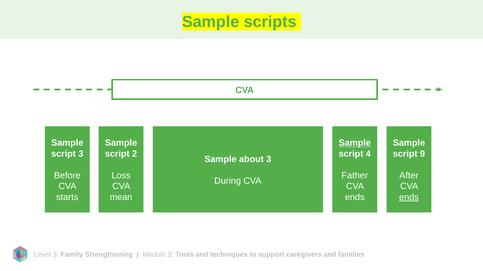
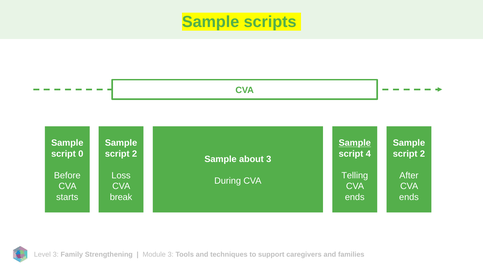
script 3: 3 -> 0 (81, 154)
9: 9 -> 2 (423, 154)
Father: Father -> Telling (355, 176)
mean: mean -> break (121, 198)
ends underline: present -> none (409, 198)
